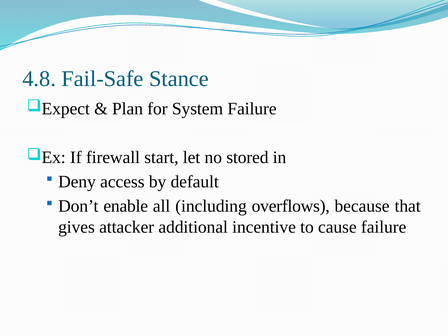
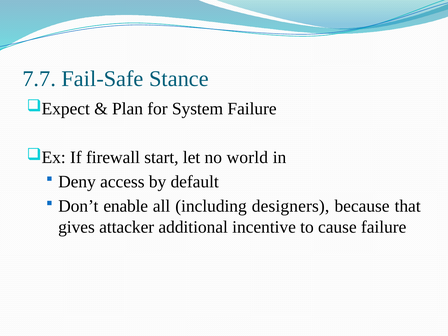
4.8: 4.8 -> 7.7 (39, 79)
stored: stored -> world (247, 157)
overflows: overflows -> designers (291, 206)
